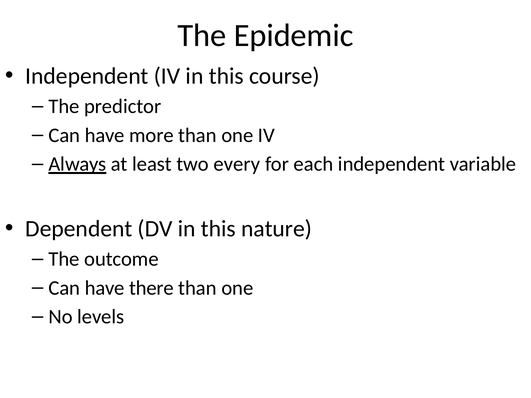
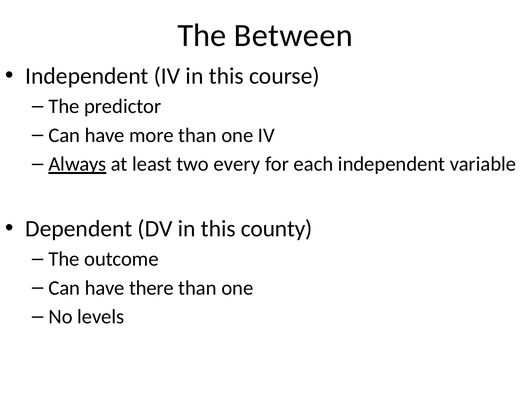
Epidemic: Epidemic -> Between (293, 35)
nature: nature -> county (277, 229)
